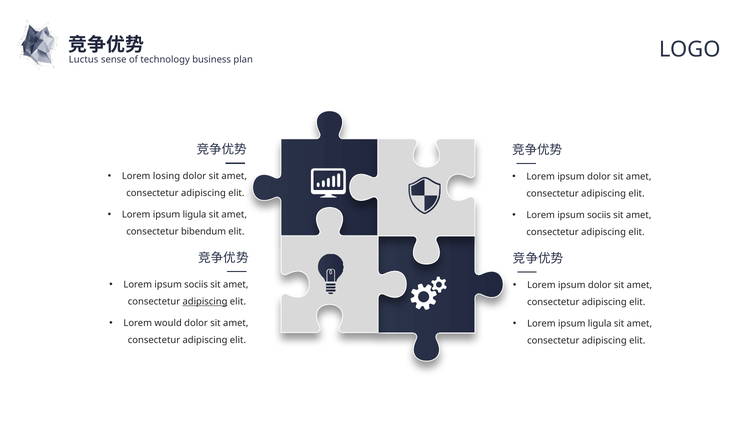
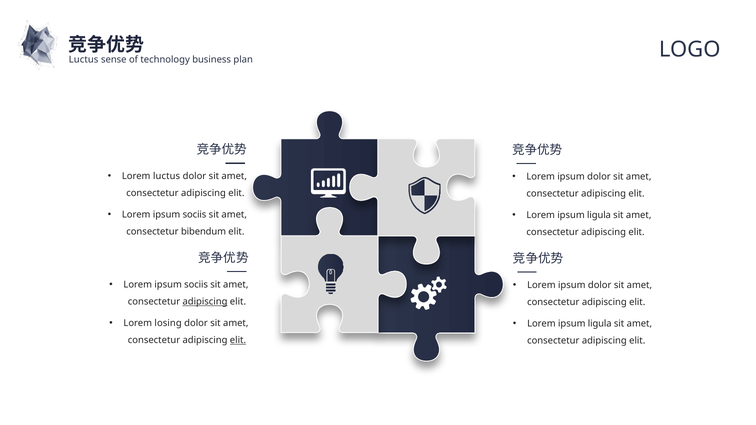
Lorem losing: losing -> luctus (167, 176)
ligula: ligula -> sociis (195, 215)
sociis: sociis -> ligula (599, 215)
would: would -> losing (168, 323)
elit underline: none -> present (238, 340)
